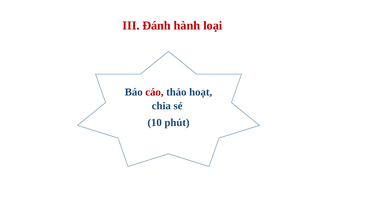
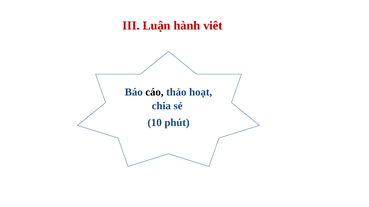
Đánh: Đánh -> Luận (157, 26)
loại: loại -> viêt (213, 26)
cáo colour: red -> black (154, 92)
